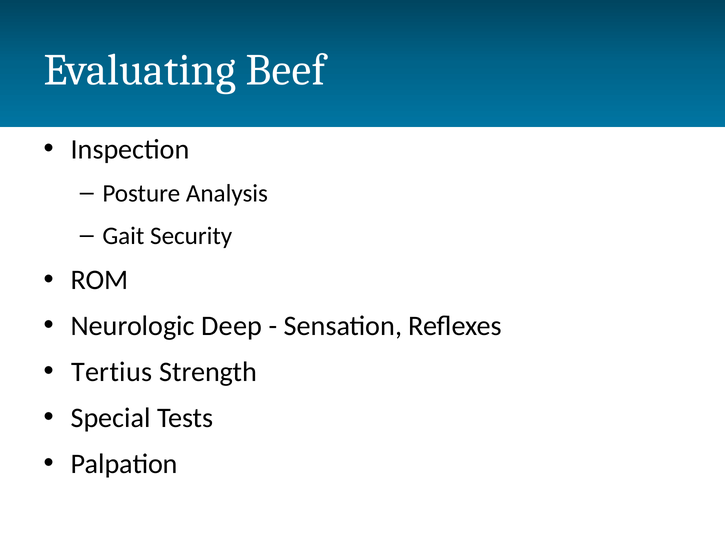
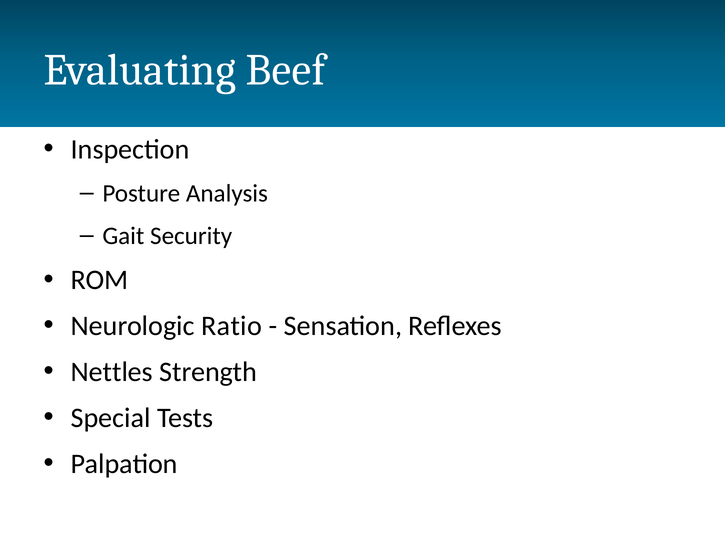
Deep: Deep -> Ratio (232, 326)
Tertius: Tertius -> Nettles (112, 372)
